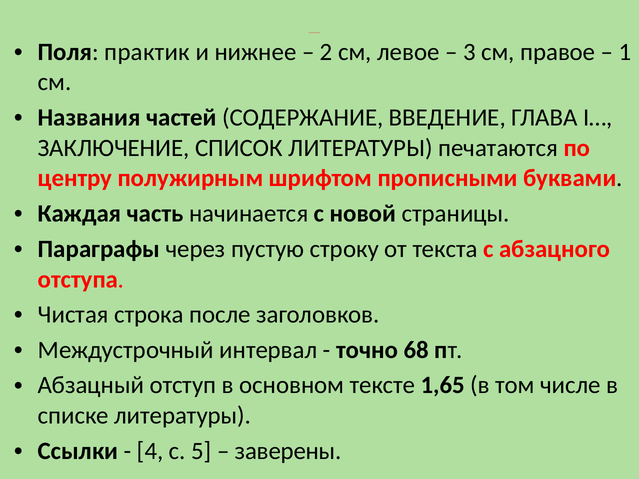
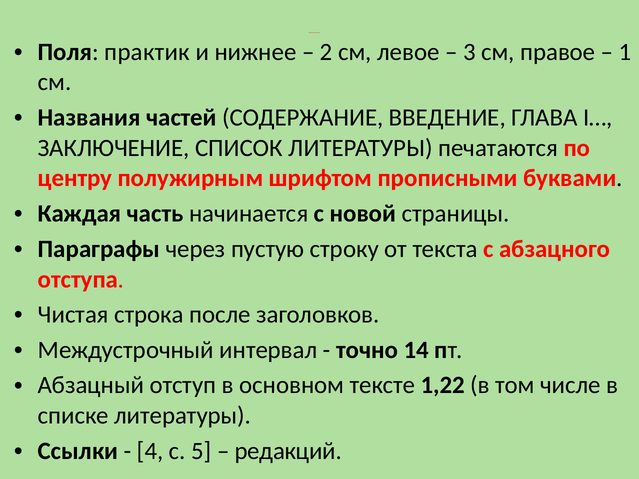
68: 68 -> 14 (416, 350)
1,65: 1,65 -> 1,22 (443, 385)
заверены: заверены -> редакций (288, 451)
